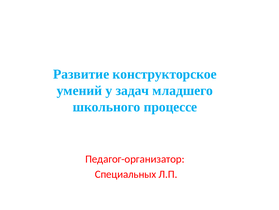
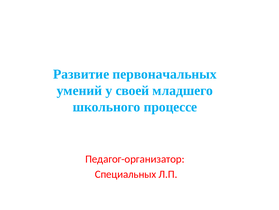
конструкторское: конструкторское -> первоначальных (165, 74)
задач: задач -> своей (132, 90)
